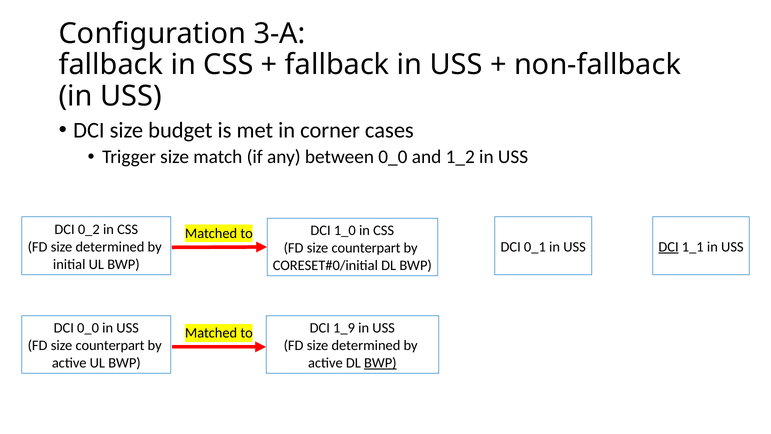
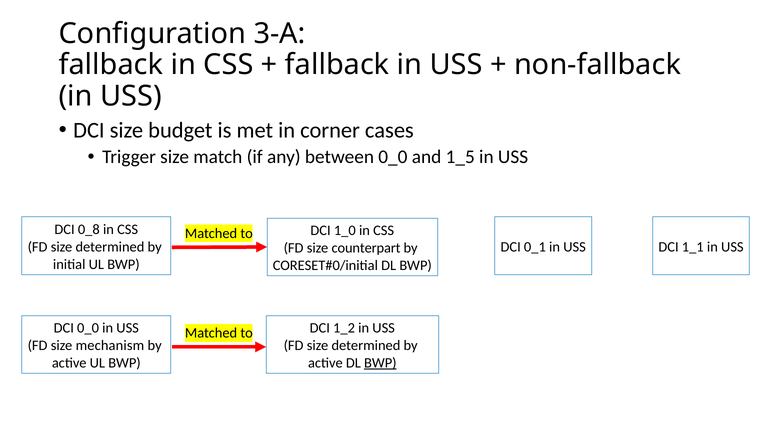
1_2: 1_2 -> 1_5 (460, 157)
0_2: 0_2 -> 0_8 (89, 229)
DCI underline: present -> none (669, 247)
1_9: 1_9 -> 1_2 (344, 328)
counterpart: counterpart -> mechanism (110, 345)
